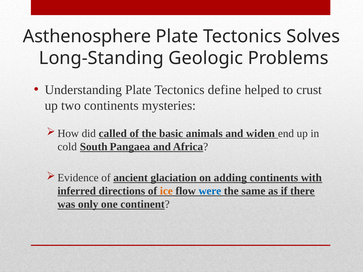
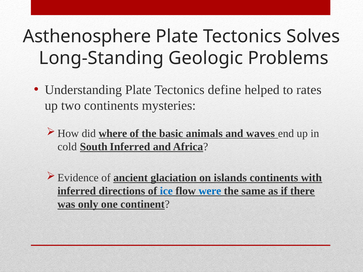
crust: crust -> rates (309, 90)
called: called -> where (113, 134)
widen: widen -> waves (260, 134)
South Pangaea: Pangaea -> Inferred (130, 147)
adding: adding -> islands (230, 178)
ice colour: orange -> blue (166, 191)
